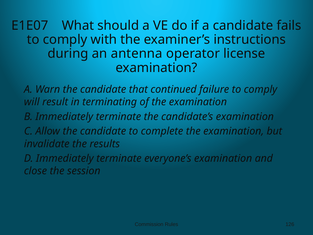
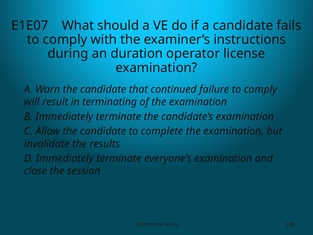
antenna: antenna -> duration (137, 54)
